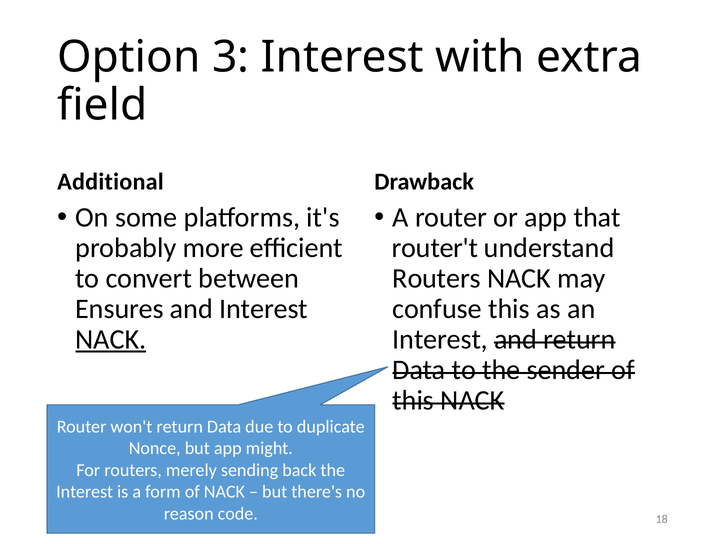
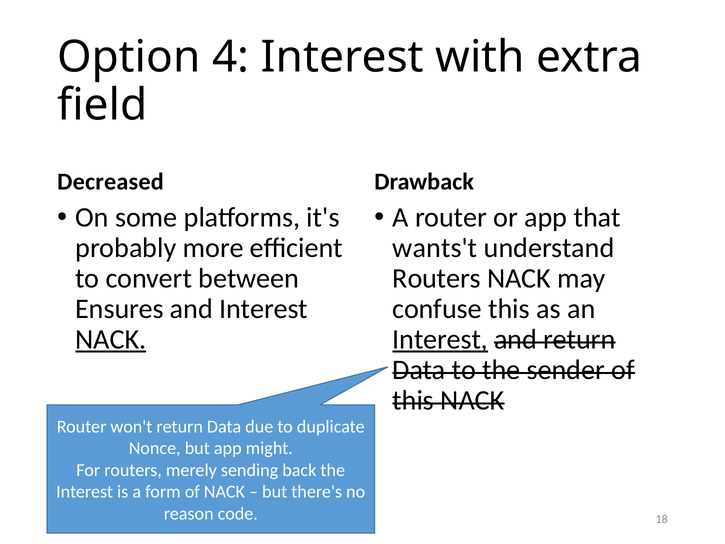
3: 3 -> 4 (231, 57)
Additional: Additional -> Decreased (110, 182)
router't: router't -> wants't (435, 248)
Interest underline: none -> present (440, 339)
